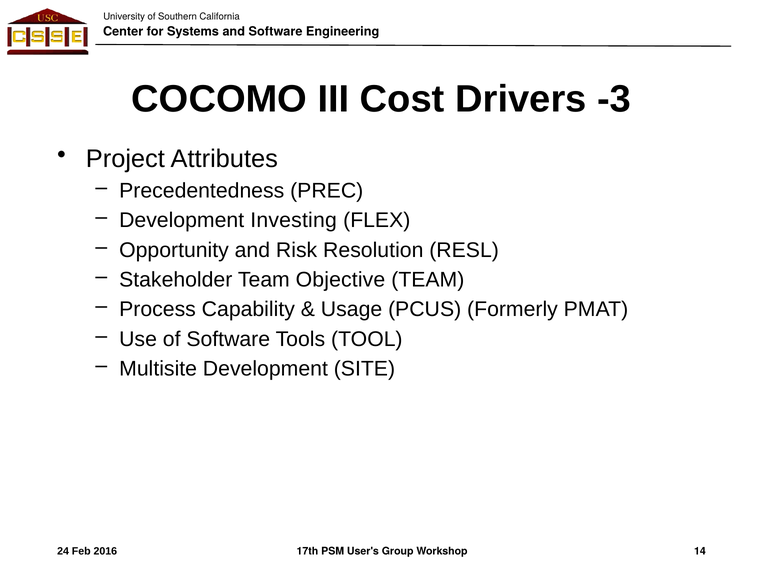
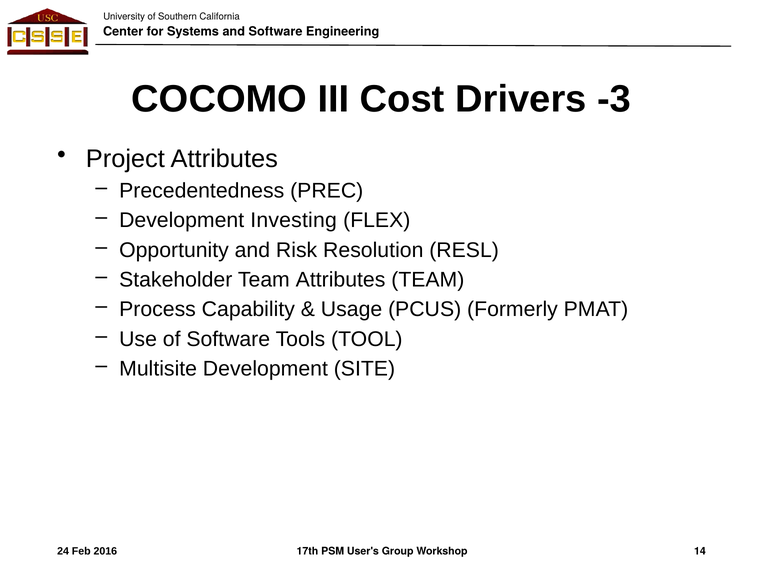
Team Objective: Objective -> Attributes (341, 280)
